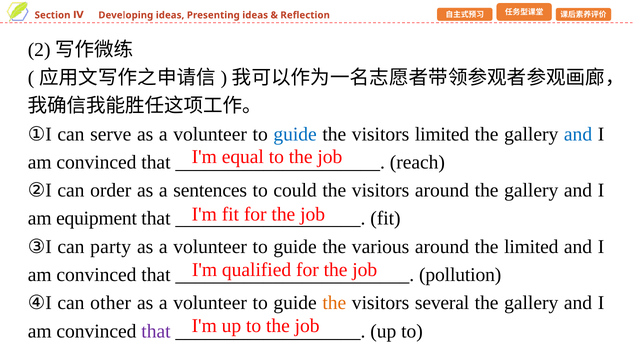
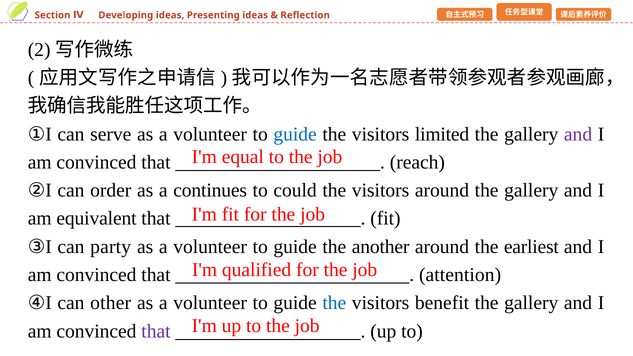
and colour: blue -> purple (578, 134)
sentences: sentences -> continues (210, 190)
equipment: equipment -> equivalent (97, 218)
various: various -> another (381, 247)
the limited: limited -> earliest (531, 247)
pollution: pollution -> attention (460, 275)
the colour: orange -> blue (334, 303)
several: several -> benefit (442, 303)
